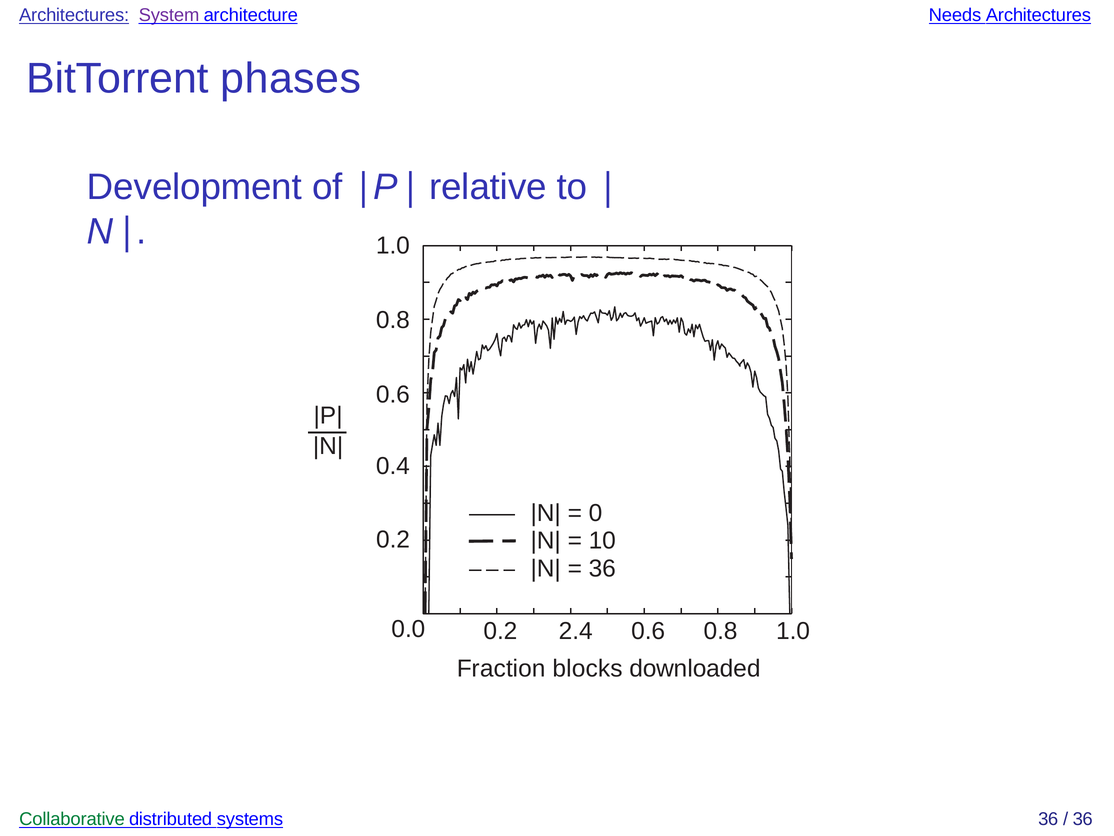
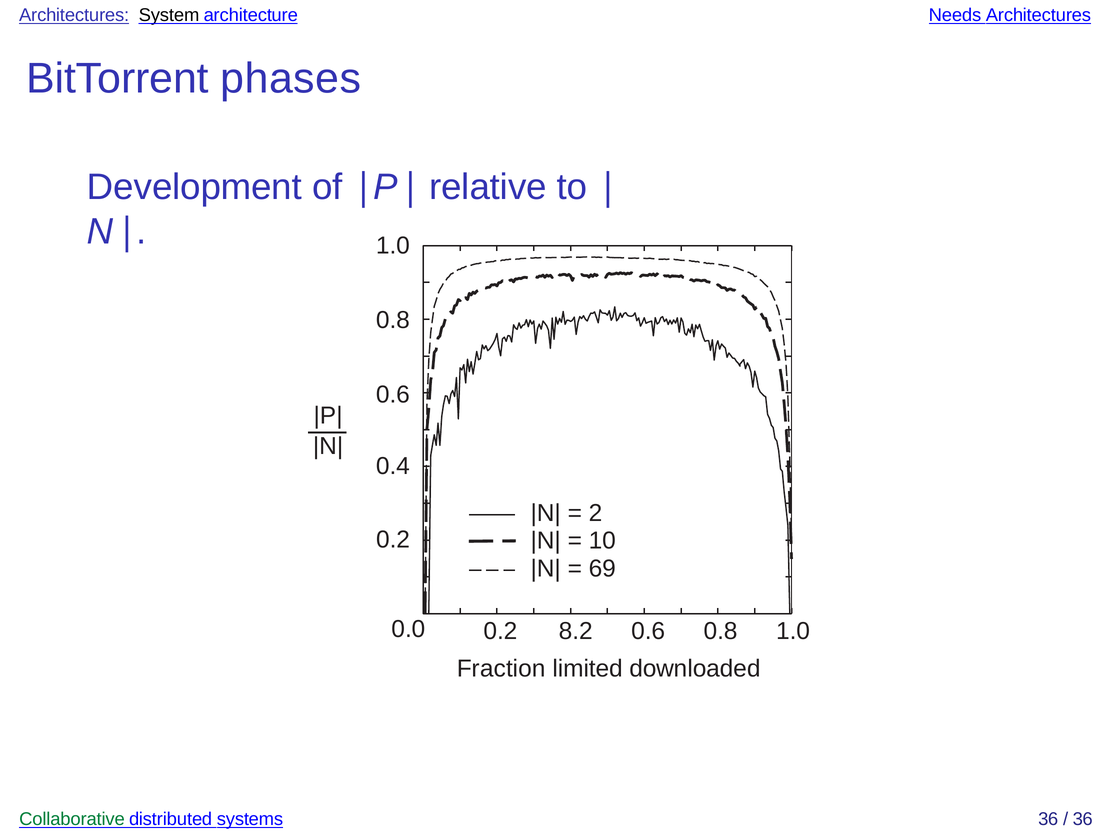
System colour: purple -> black (169, 15)
0: 0 -> 2 (595, 513)
36: 36 -> 69 (602, 569)
2.4: 2.4 -> 8.2 (576, 631)
blocks: blocks -> limited (588, 669)
